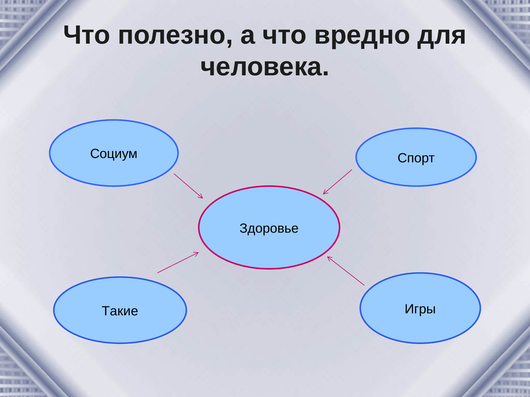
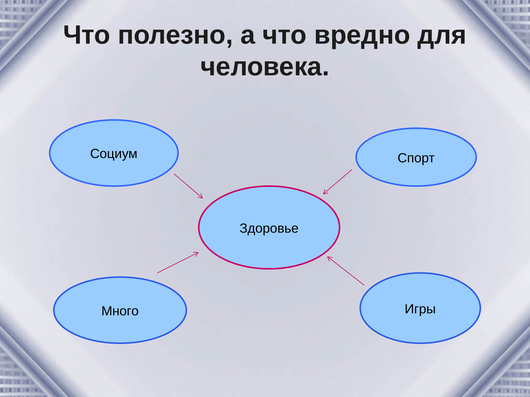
Такие: Такие -> Много (120, 311)
